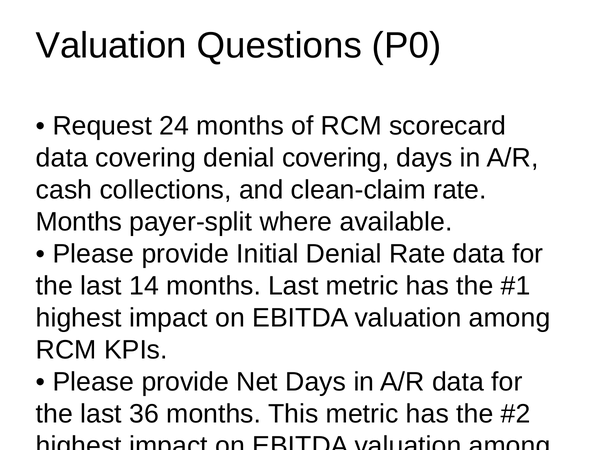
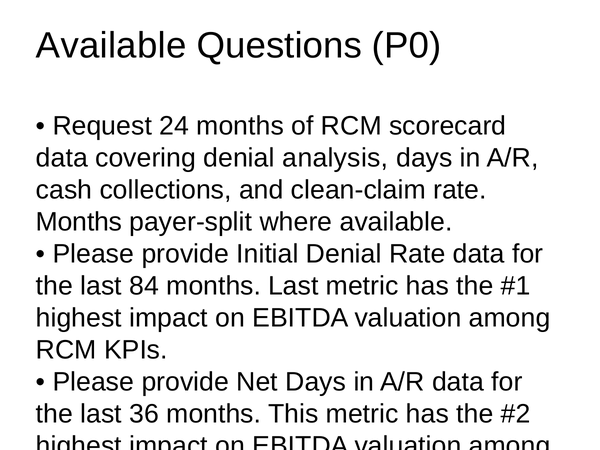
Valuation: Valuation -> Available (111, 46)
denial covering: covering -> analysis (335, 158)
14: 14 -> 84 (144, 286)
